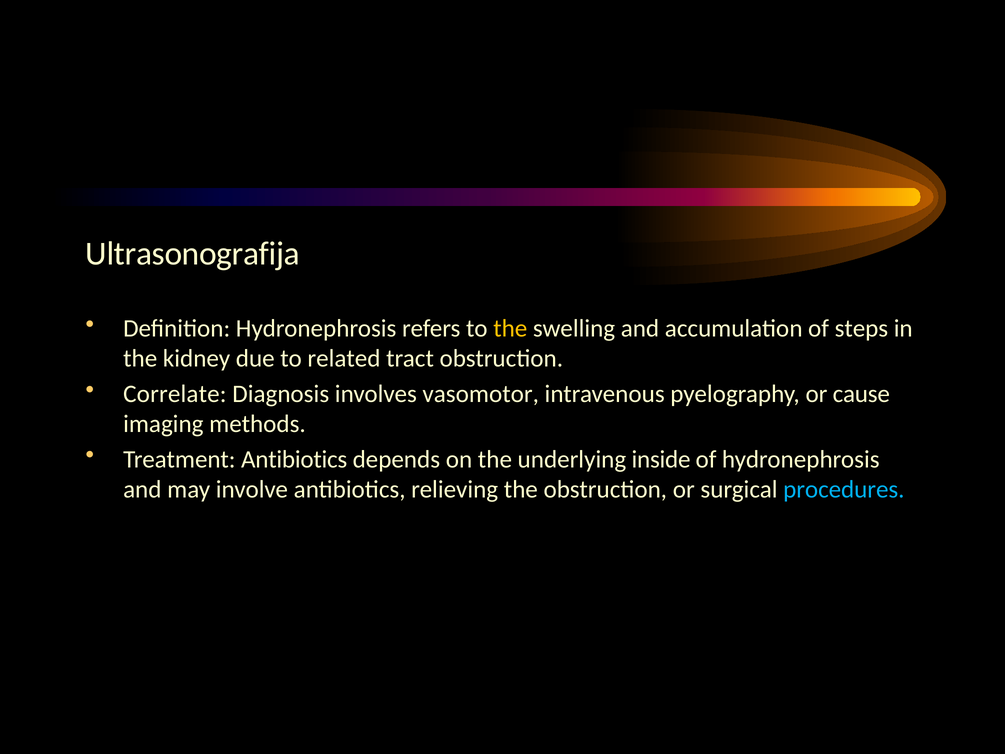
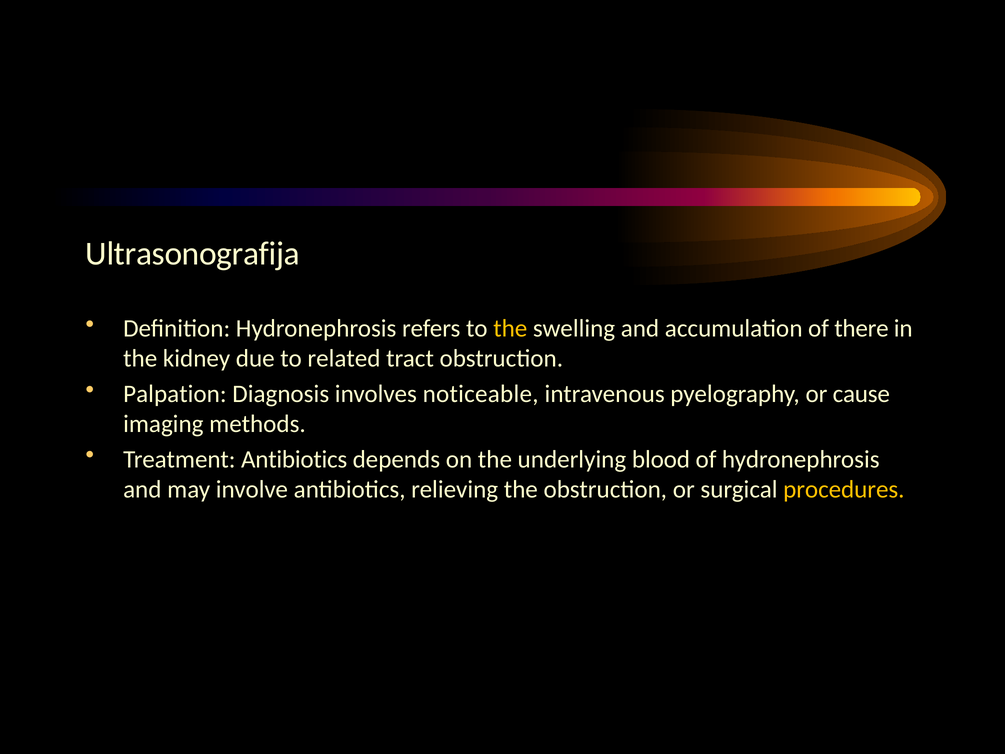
steps: steps -> there (861, 328)
Correlate: Correlate -> Palpation (175, 394)
vasomotor: vasomotor -> noticeable (481, 394)
inside: inside -> blood (661, 459)
procedures colour: light blue -> yellow (844, 489)
